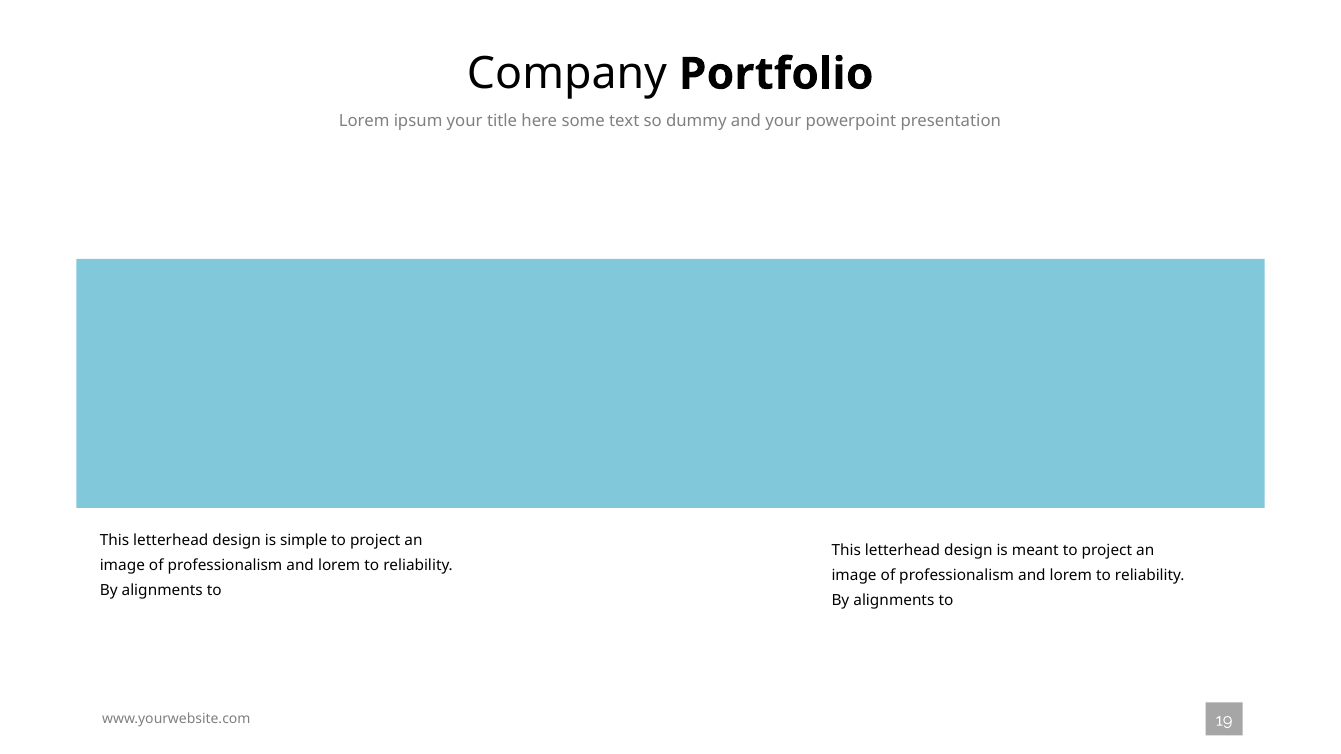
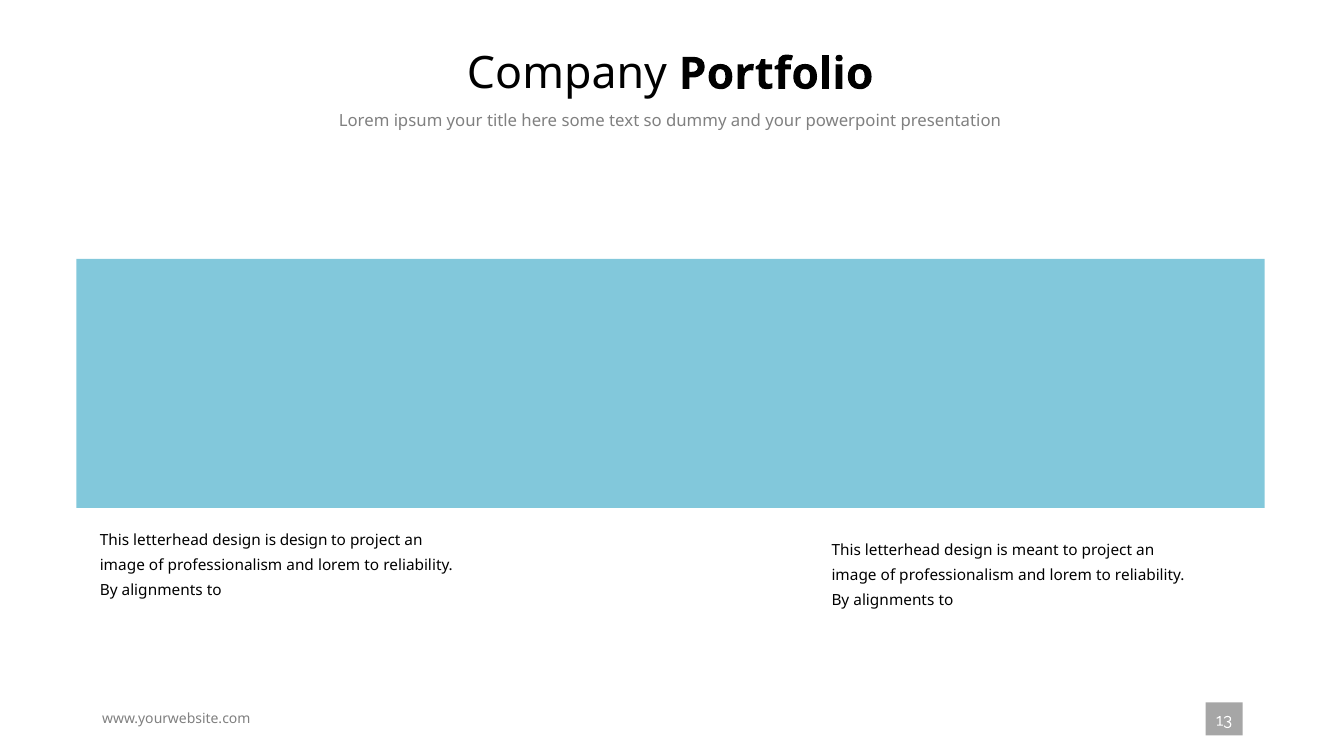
is simple: simple -> design (304, 541)
19: 19 -> 13 (1224, 720)
